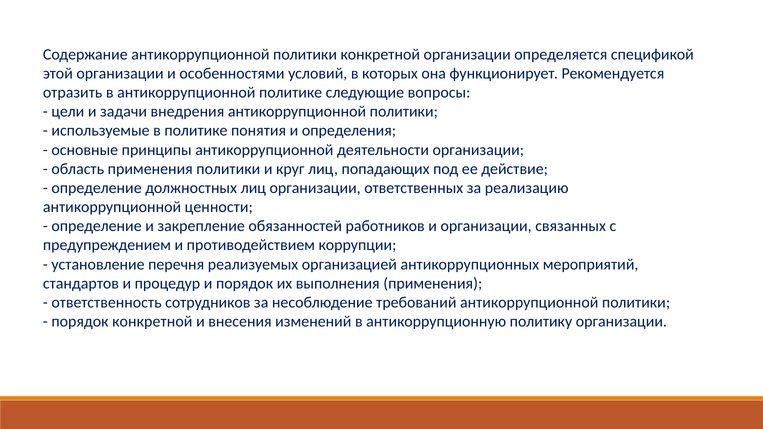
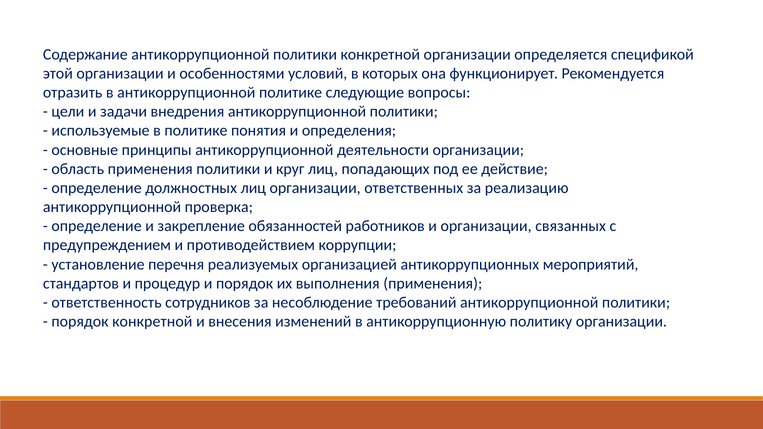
ценности: ценности -> проверка (219, 207)
